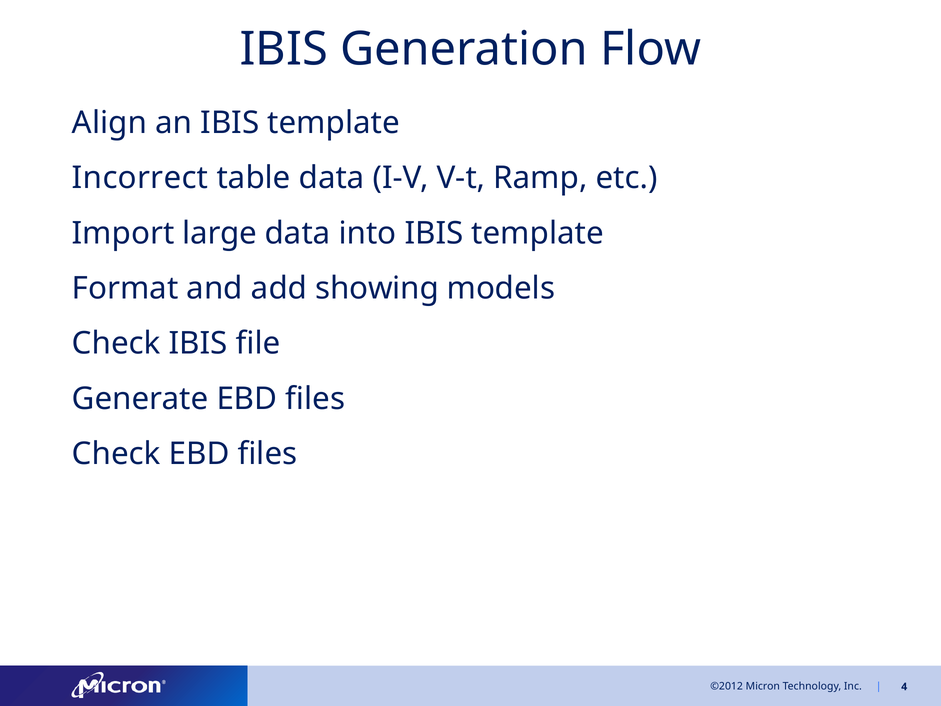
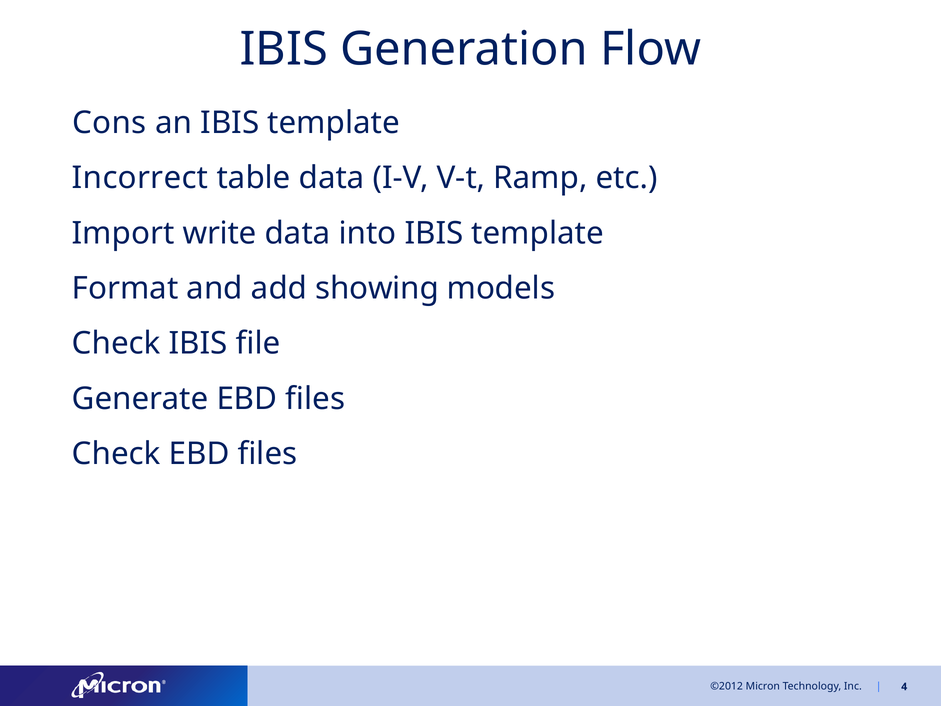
Align: Align -> Cons (109, 123)
large: large -> write (220, 233)
